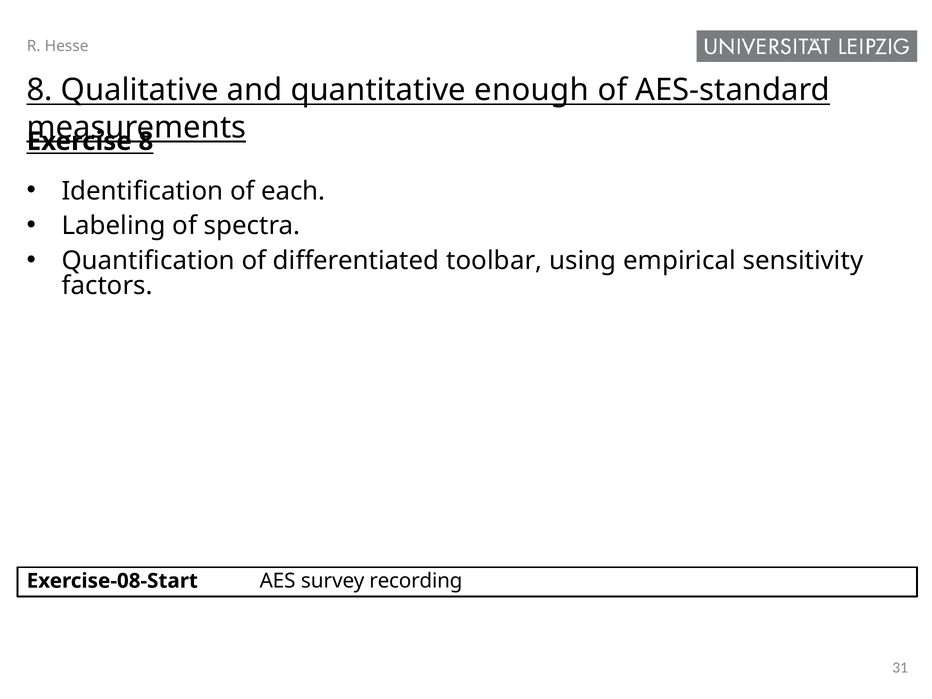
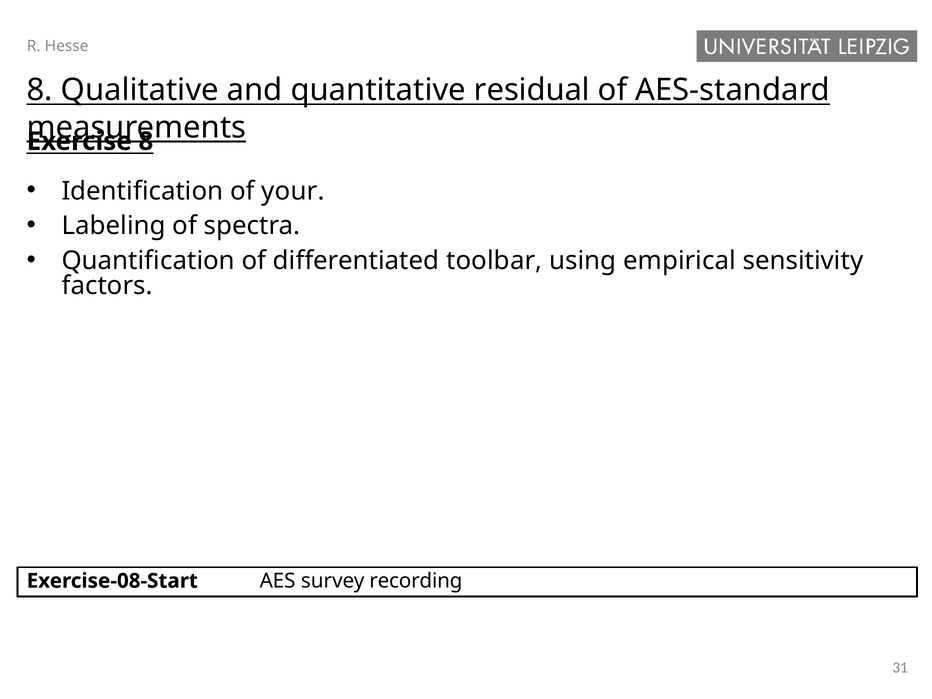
enough: enough -> residual (532, 90)
each: each -> your (293, 191)
